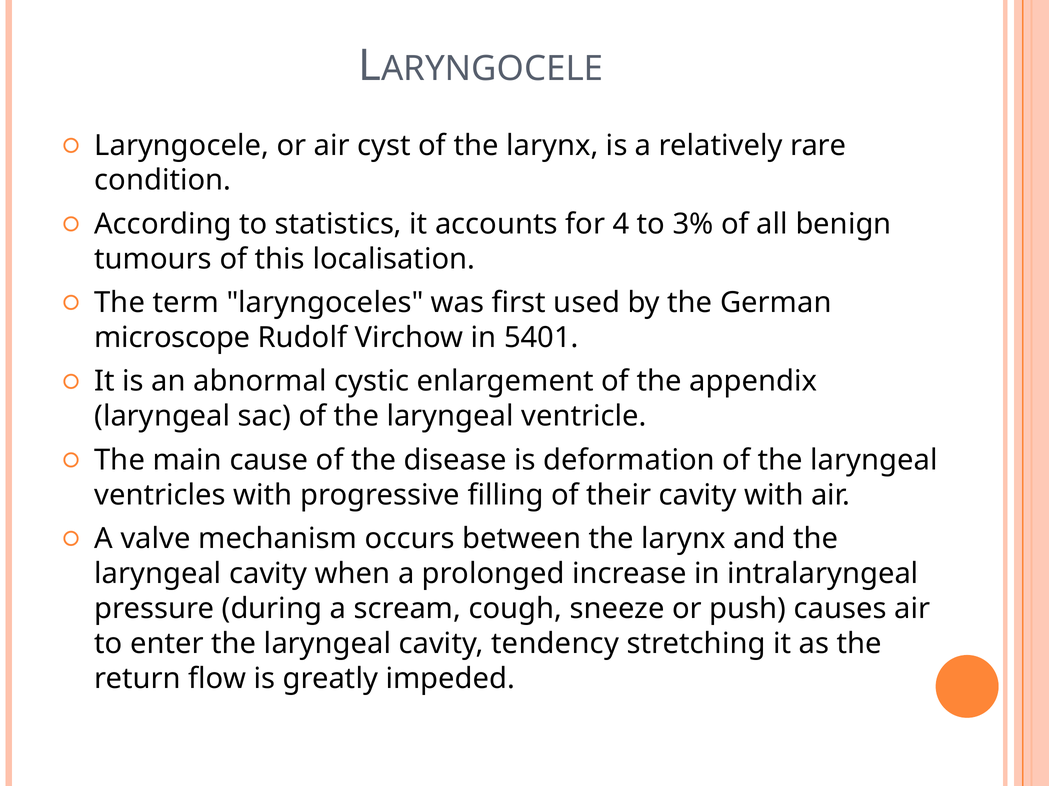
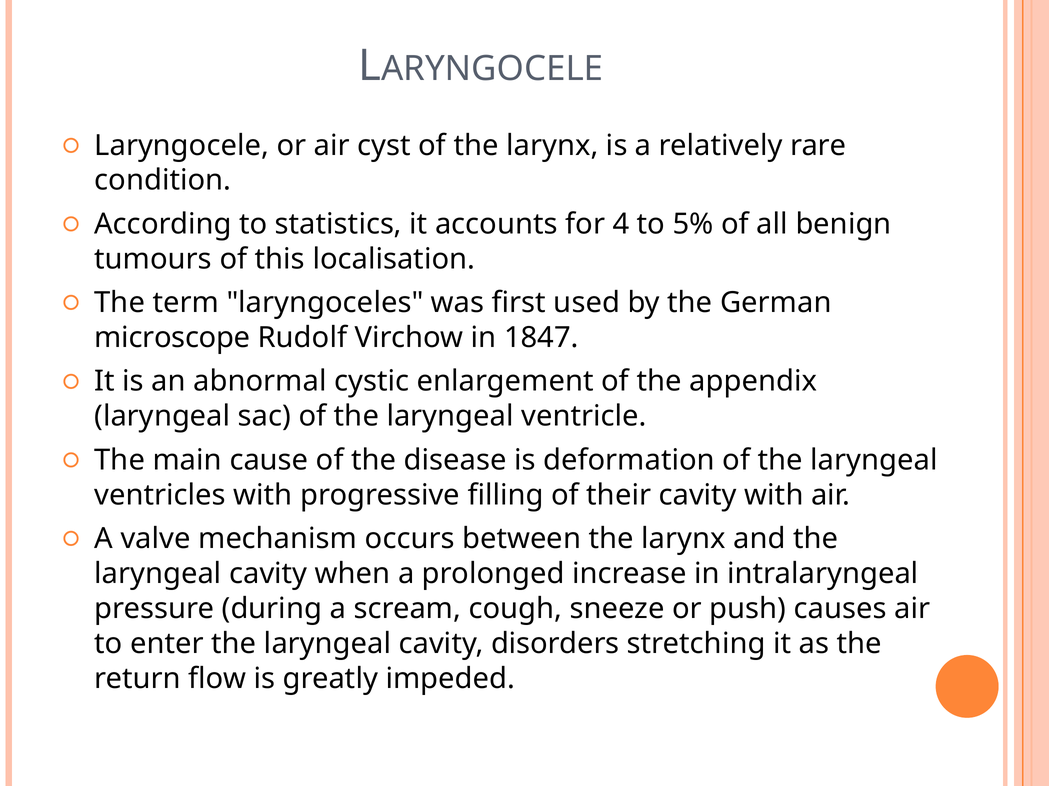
3%: 3% -> 5% (693, 224)
5401: 5401 -> 1847 (541, 338)
tendency: tendency -> disorders (555, 644)
